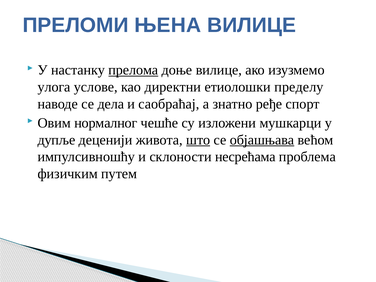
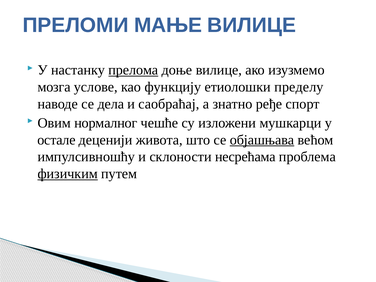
ЊЕНА: ЊЕНА -> МАЊЕ (168, 25)
улога: улога -> мозга (54, 87)
директни: директни -> функцију (173, 87)
дупље: дупље -> остале (56, 140)
што underline: present -> none (198, 140)
физичким underline: none -> present (68, 174)
